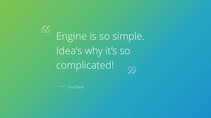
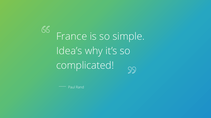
Engine: Engine -> France (72, 37)
